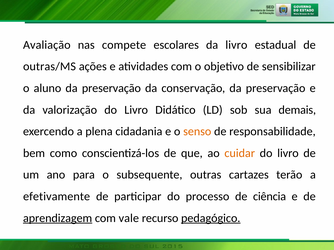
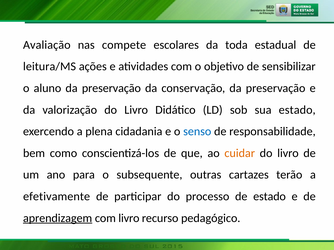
da livro: livro -> toda (236, 45)
outras/MS: outras/MS -> leitura/MS (50, 67)
sua demais: demais -> estado (297, 110)
senso colour: orange -> blue (197, 132)
de ciência: ciência -> estado (270, 197)
com vale: vale -> livro (129, 218)
pedagógico underline: present -> none (211, 218)
